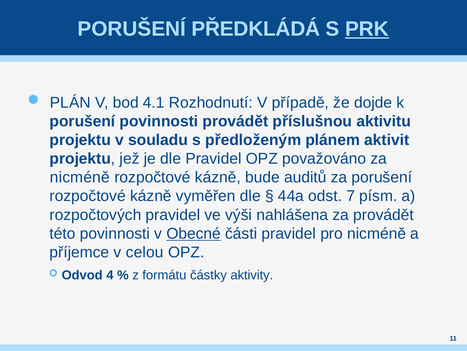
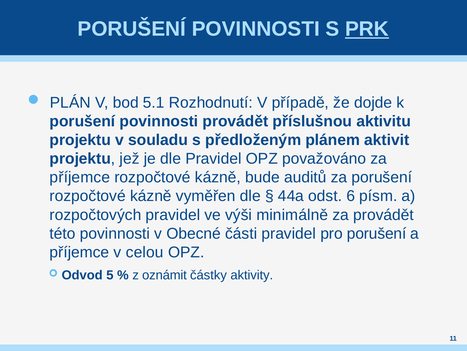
PŘEDKLÁDÁ: PŘEDKLÁDÁ -> POVINNOSTI (256, 29)
4.1: 4.1 -> 5.1 (154, 102)
nicméně: nicméně -> příjemce (80, 177)
7: 7 -> 6 (351, 196)
nahlášena: nahlášena -> minimálně (292, 214)
Obecné underline: present -> none (194, 233)
pro nicméně: nicméně -> porušení (377, 233)
4: 4 -> 5 (110, 275)
formátu: formátu -> oznámit (164, 275)
